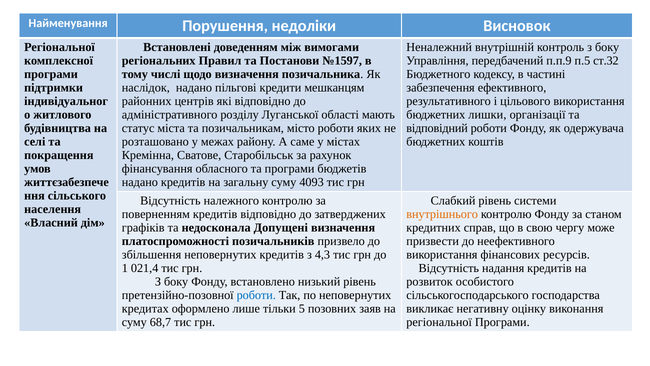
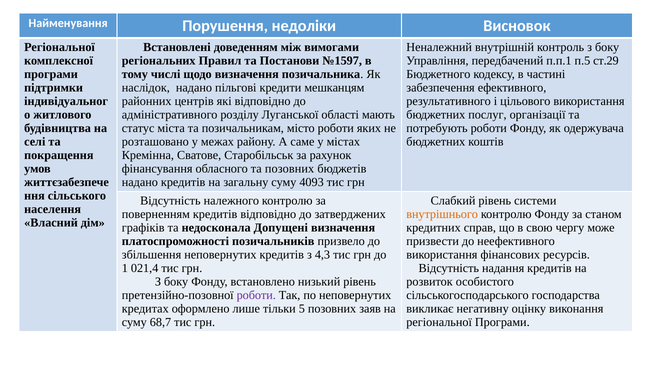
п.п.9: п.п.9 -> п.п.1 (559, 61)
ст.32: ст.32 -> ст.29 (606, 61)
лишки: лишки -> послуг (487, 115)
відповідний: відповідний -> потребують (437, 128)
та програми: програми -> позовних (290, 169)
роботи colour: blue -> purple (256, 295)
